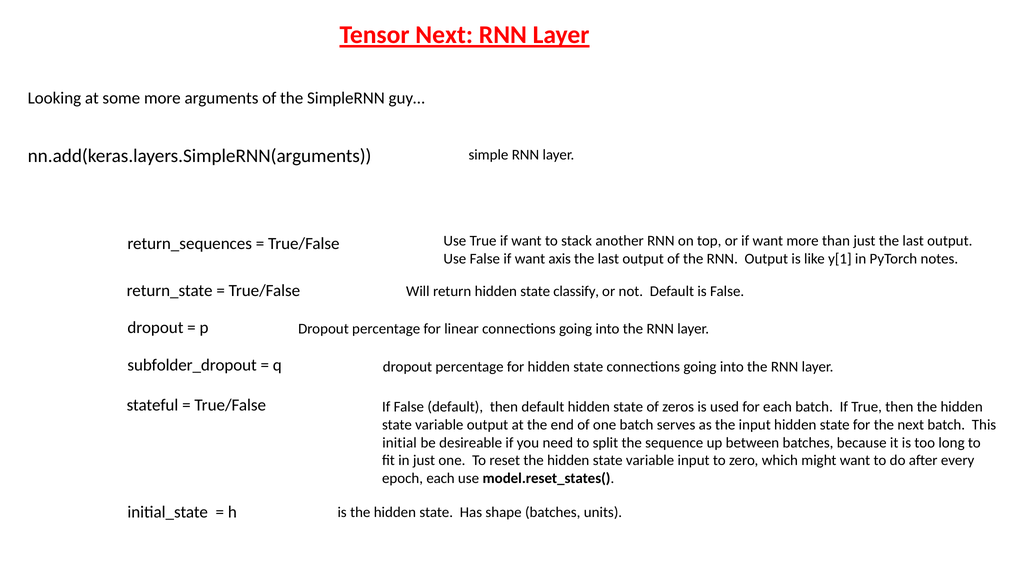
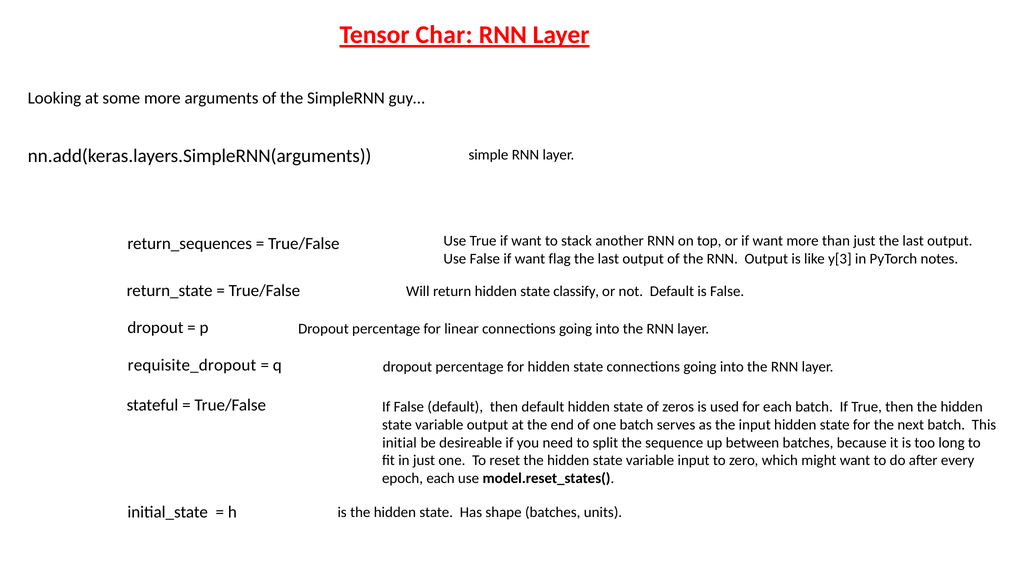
Tensor Next: Next -> Char (444, 35)
axis: axis -> flag (560, 259)
y[1: y[1 -> y[3 (840, 259)
subfolder_dropout: subfolder_dropout -> requisite_dropout (192, 365)
